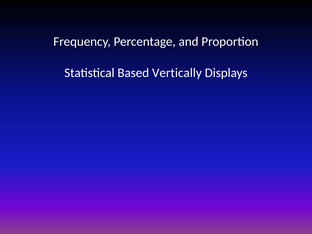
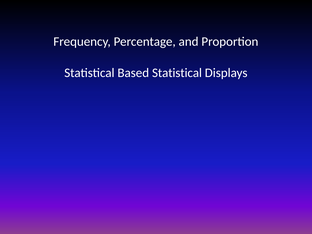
Based Vertically: Vertically -> Statistical (177, 73)
